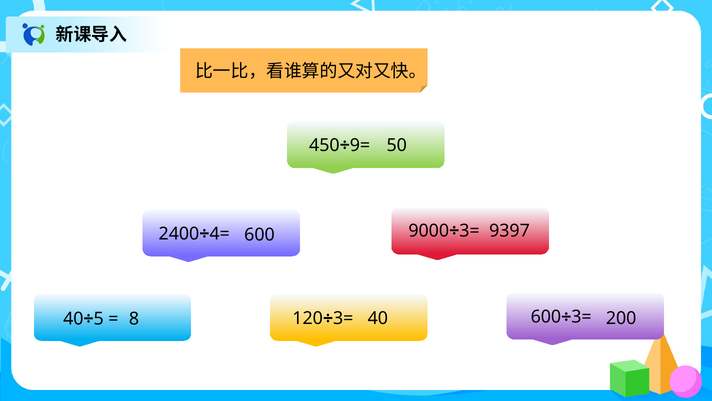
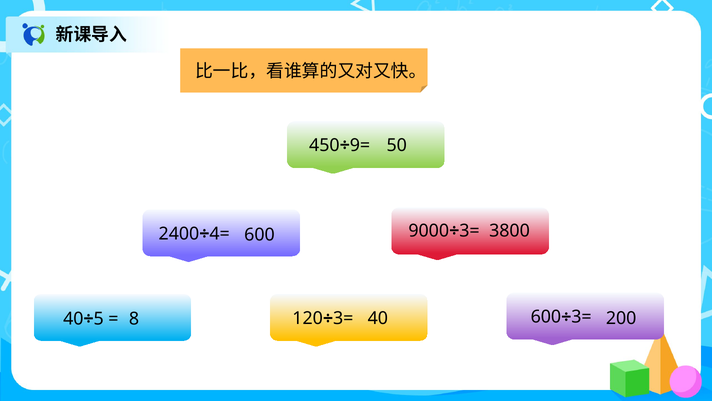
9397: 9397 -> 3800 (510, 231)
